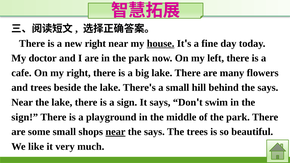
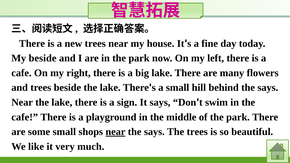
new right: right -> trees (95, 43)
house underline: present -> none (161, 43)
My doctor: doctor -> beside (43, 58)
sign: sign -> cafe (25, 117)
